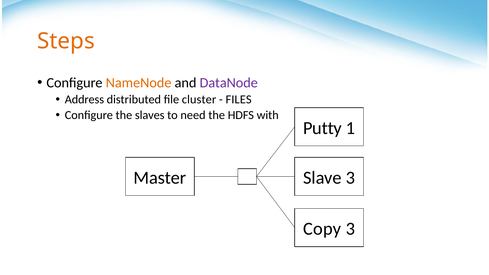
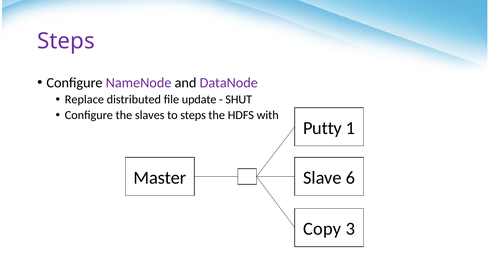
Steps colour: orange -> purple (66, 41)
NameNode colour: orange -> purple (139, 83)
Address: Address -> Replace (84, 100)
cluster: cluster -> update (199, 100)
FILES: FILES -> SHUT (239, 100)
to need: need -> steps (193, 115)
Slave 3: 3 -> 6 (350, 178)
